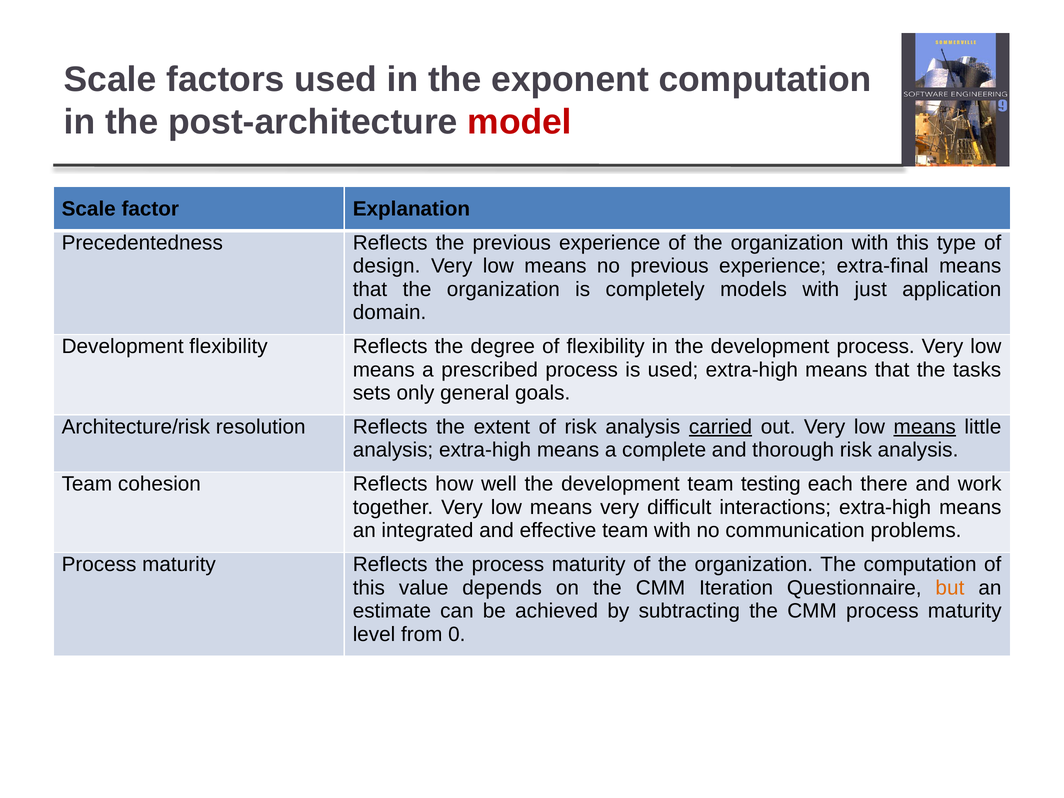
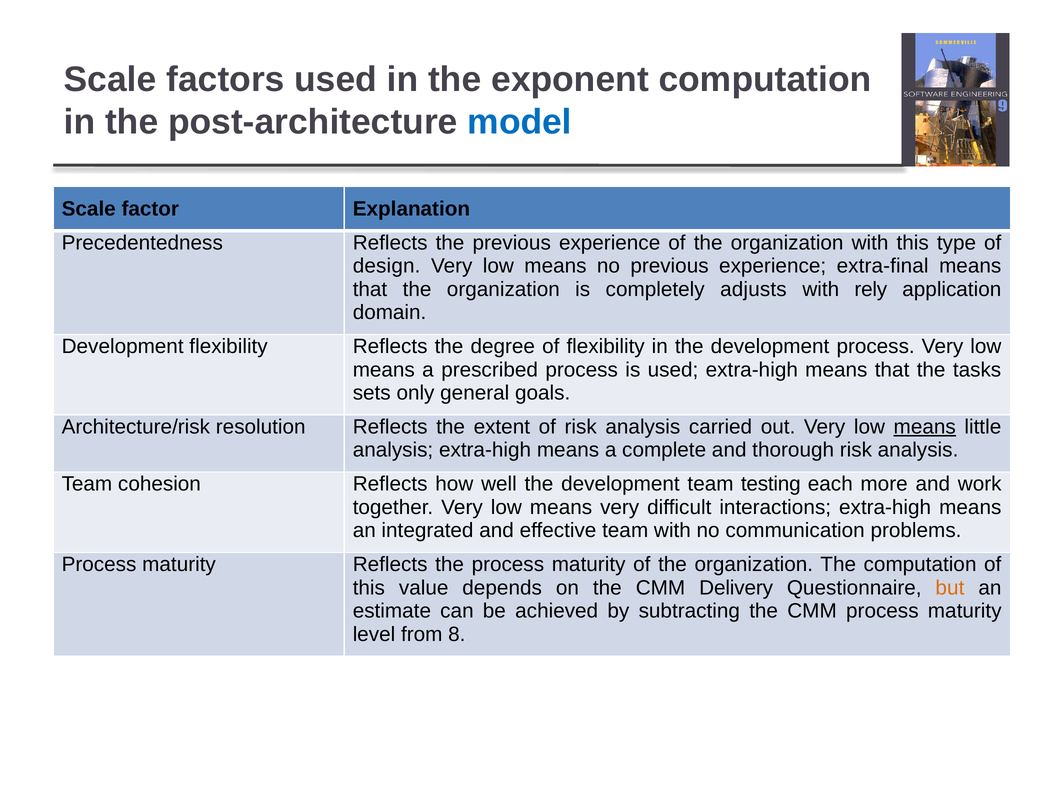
model colour: red -> blue (520, 122)
models: models -> adjusts (753, 289)
just: just -> rely (871, 289)
carried underline: present -> none (721, 427)
there: there -> more (884, 484)
Iteration: Iteration -> Delivery (736, 588)
0: 0 -> 8 (457, 634)
